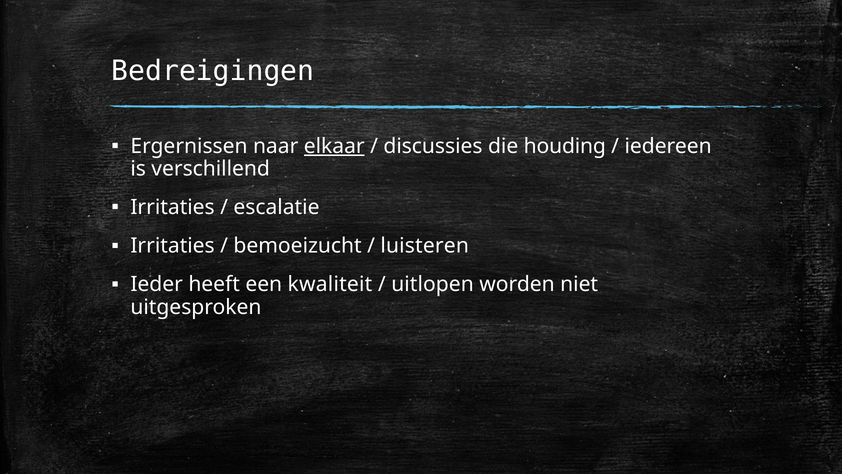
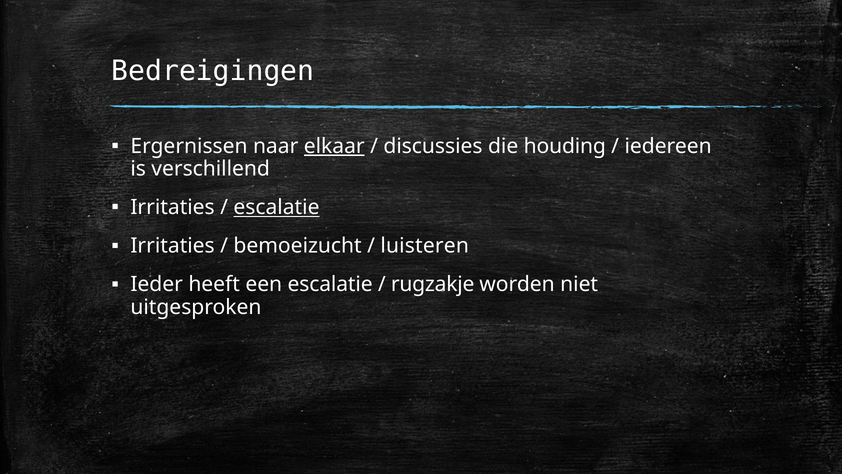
escalatie underline: none -> present (276, 207)
een kwaliteit: kwaliteit -> escalatie (330, 284)
uitlopen: uitlopen -> rugzakje (433, 284)
